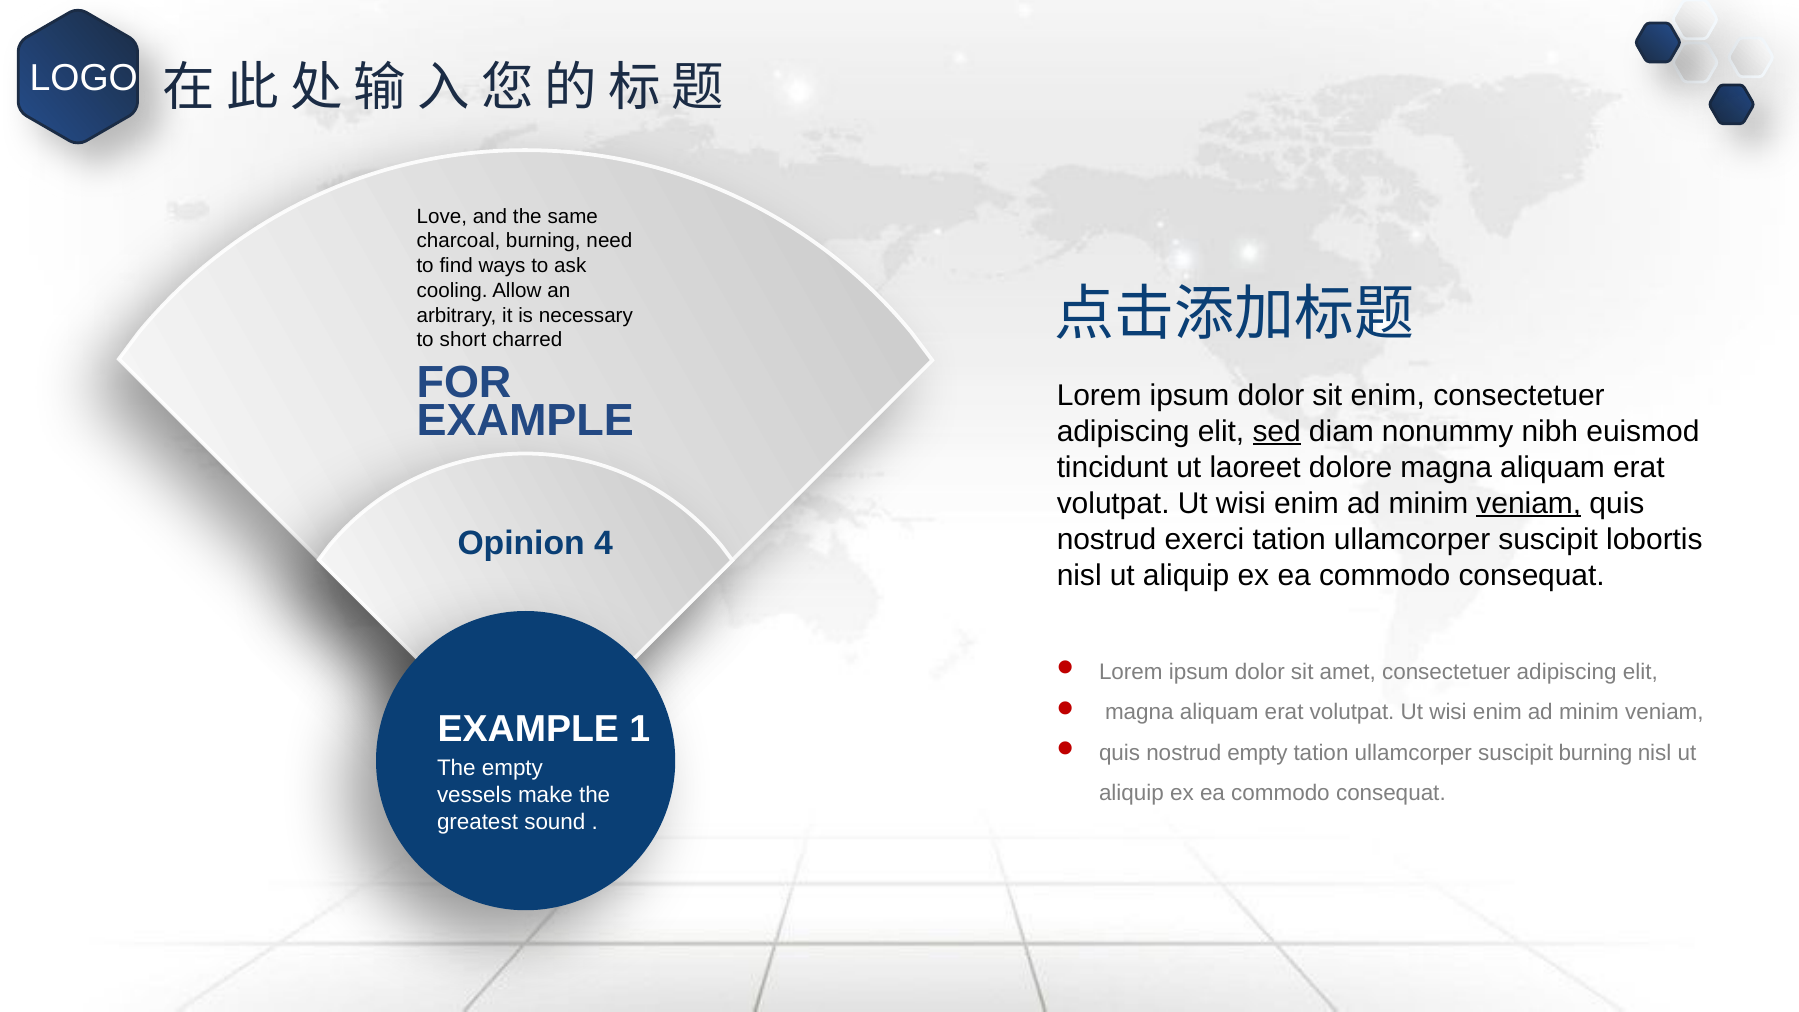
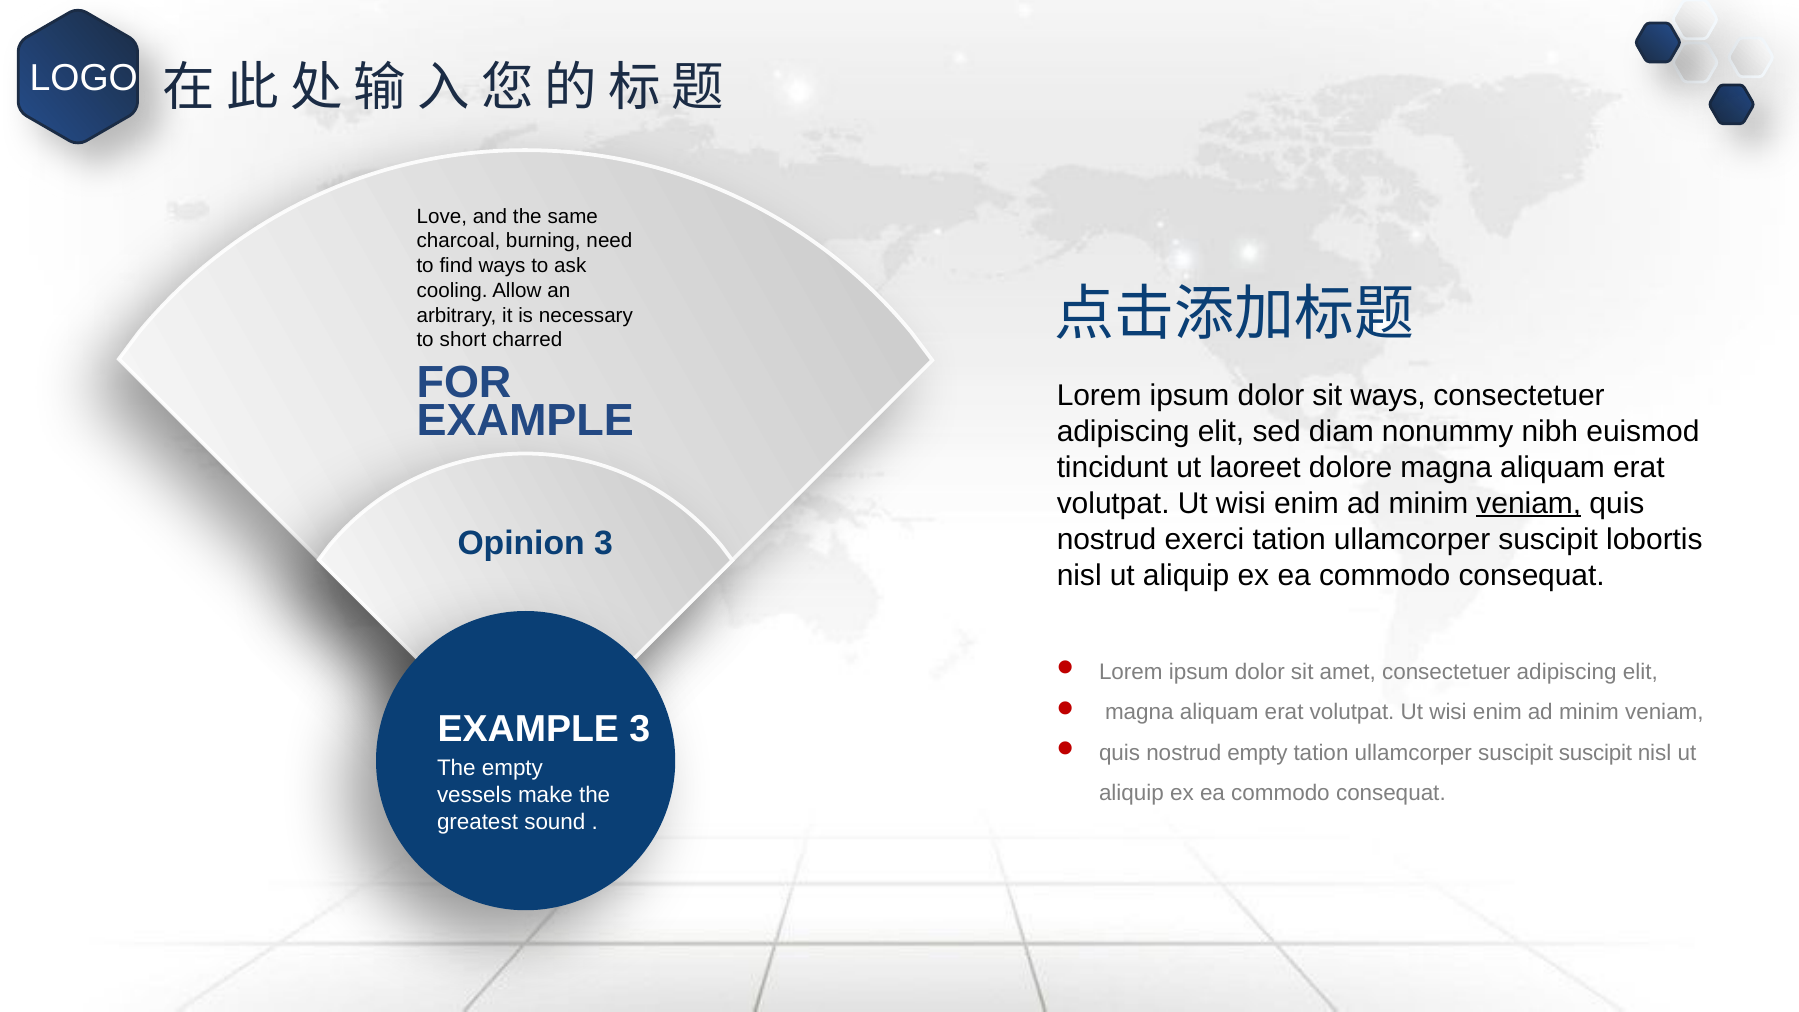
sit enim: enim -> ways (1388, 395)
sed underline: present -> none (1277, 431)
Opinion 4: 4 -> 3 (604, 544)
EXAMPLE 1: 1 -> 3 (640, 730)
suscipit burning: burning -> suscipit (1596, 753)
